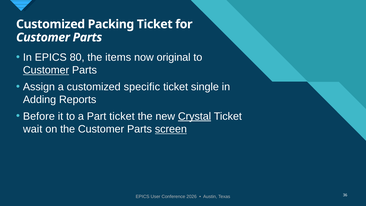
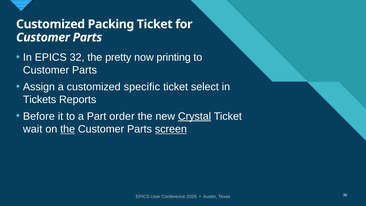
80: 80 -> 32 (77, 57)
items: items -> pretty (118, 57)
original: original -> printing (174, 57)
Customer underline: present -> none (46, 70)
single: single -> select (205, 87)
Adding: Adding -> Tickets (40, 100)
Part ticket: ticket -> order (122, 116)
the underline: none -> present (68, 129)
